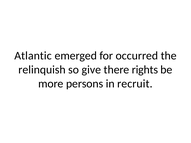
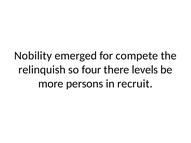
Atlantic: Atlantic -> Nobility (33, 56)
occurred: occurred -> compete (137, 56)
give: give -> four (91, 70)
rights: rights -> levels (145, 70)
